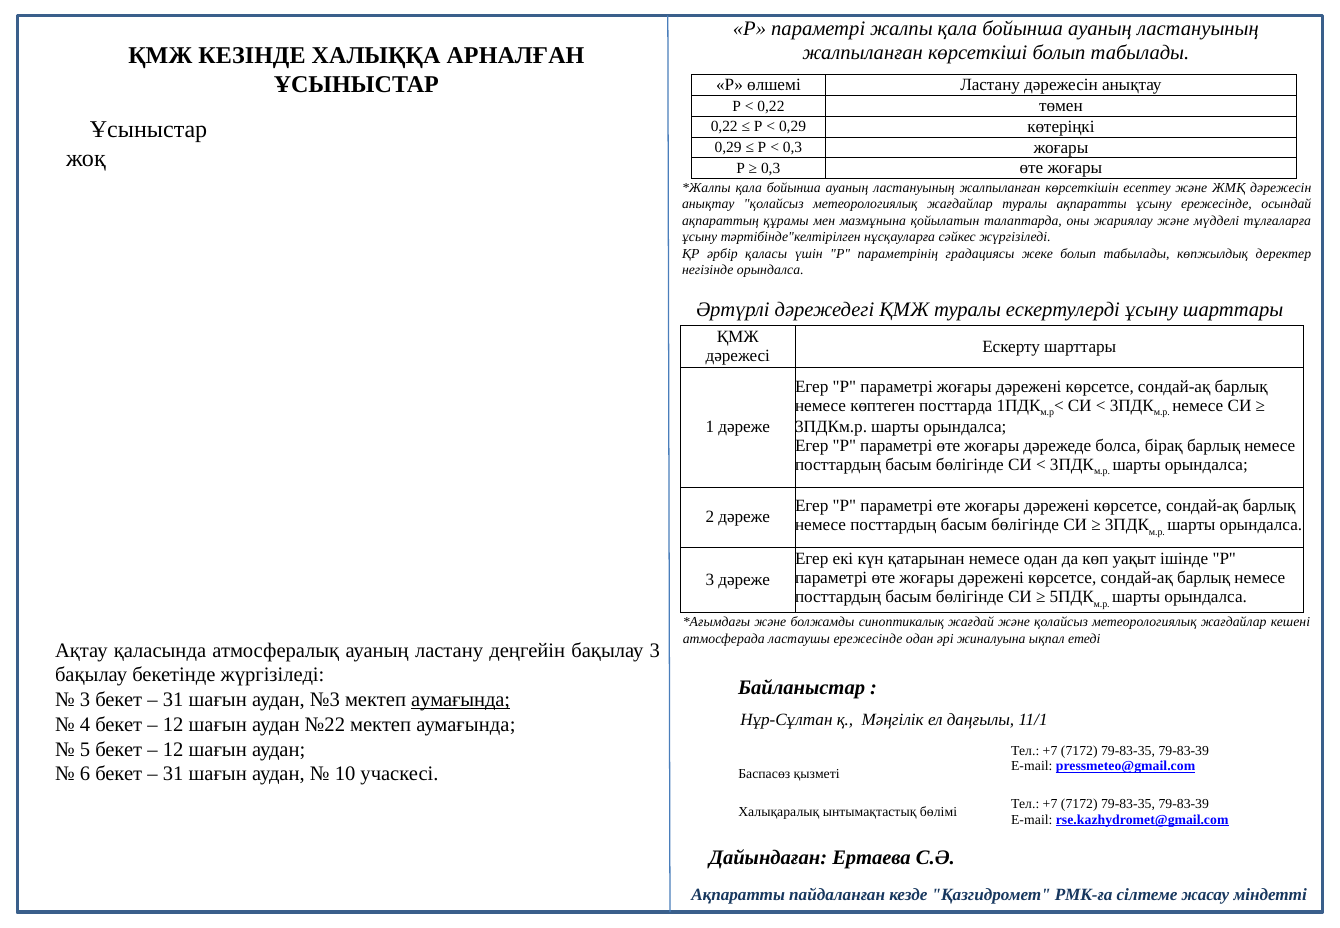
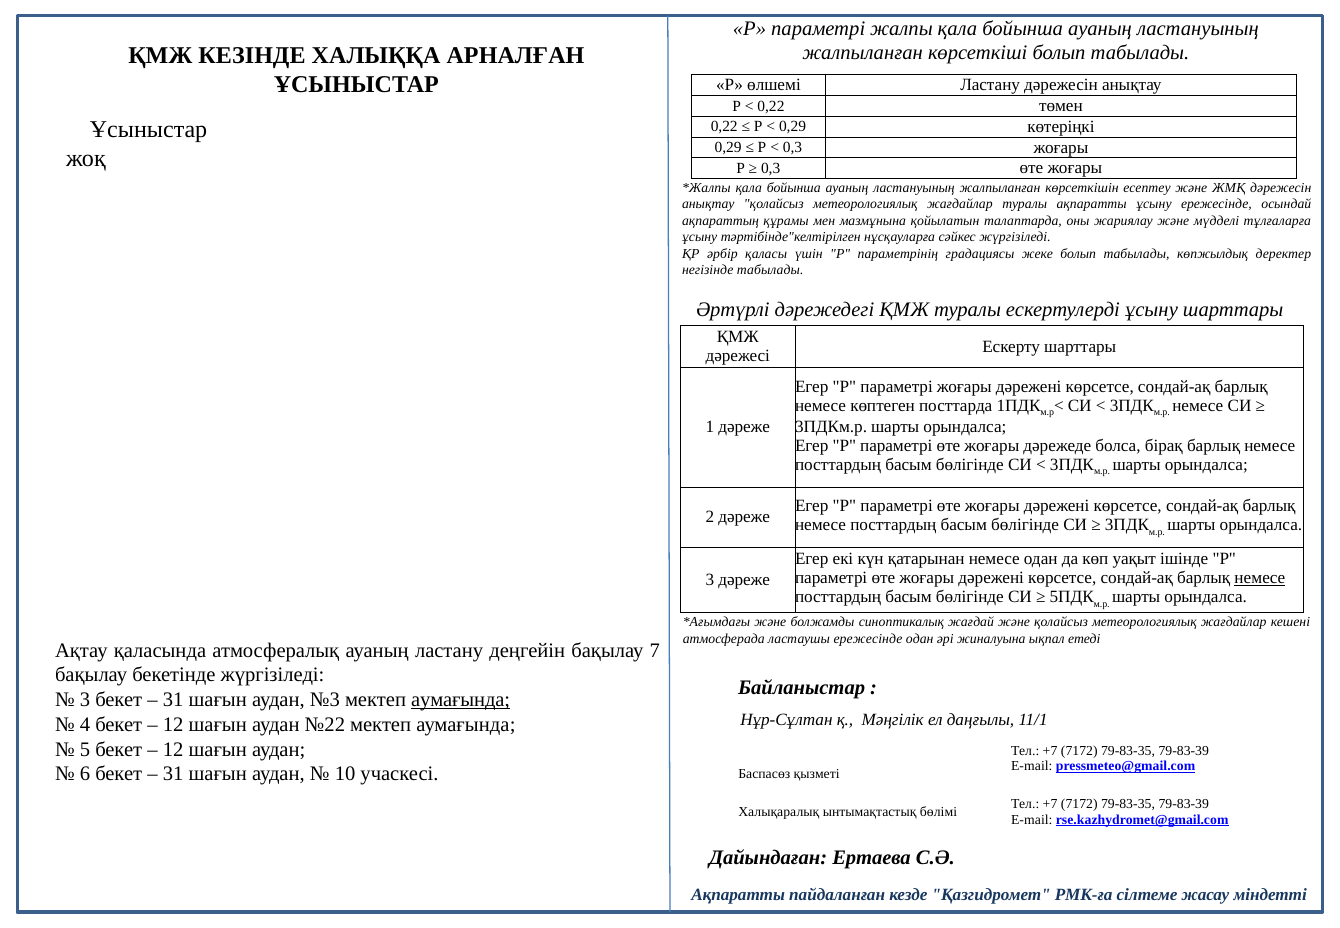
негізінде орындалса: орындалса -> табылады (770, 270)
немесе underline: none -> present (1260, 578)
бақылау 3: 3 -> 7 (655, 650)
